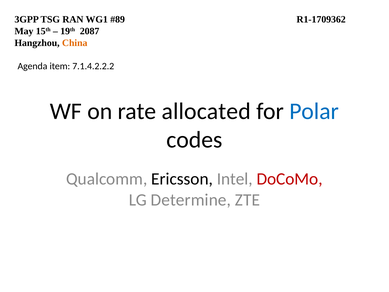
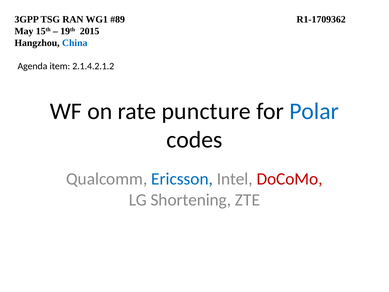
2087: 2087 -> 2015 (90, 31)
China colour: orange -> blue (75, 43)
7.1.4.2.2.2: 7.1.4.2.2.2 -> 2.1.4.2.1.2 (93, 66)
allocated: allocated -> puncture (206, 111)
Ericsson colour: black -> blue (182, 179)
Determine: Determine -> Shortening (191, 200)
